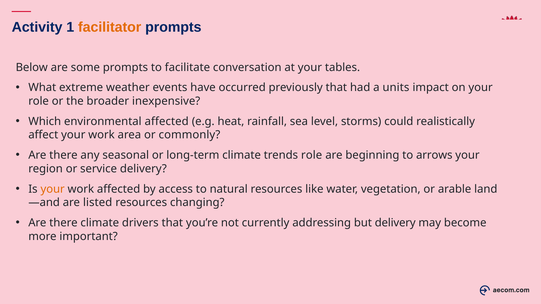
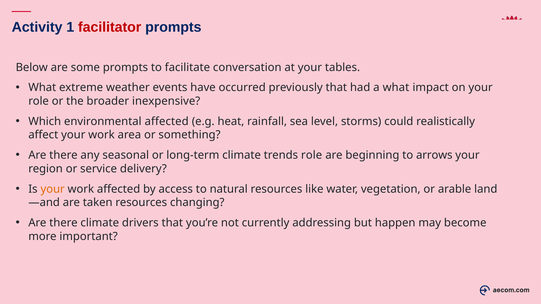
facilitator colour: orange -> red (110, 27)
a units: units -> what (396, 88)
commonly: commonly -> something (189, 135)
listed: listed -> taken (98, 203)
but delivery: delivery -> happen (395, 223)
